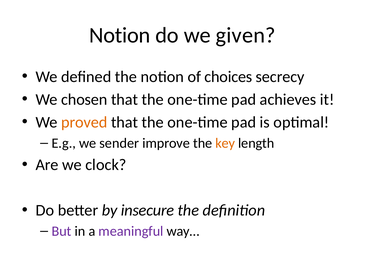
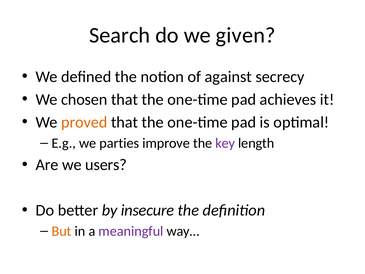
Notion: Notion -> Search (120, 35)
choices: choices -> against (228, 77)
sender: sender -> parties (119, 143)
key colour: orange -> purple (225, 143)
clock: clock -> users (106, 165)
But colour: purple -> orange (62, 231)
